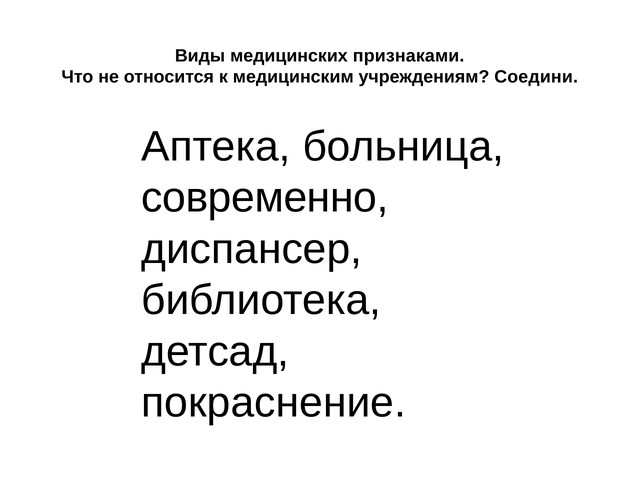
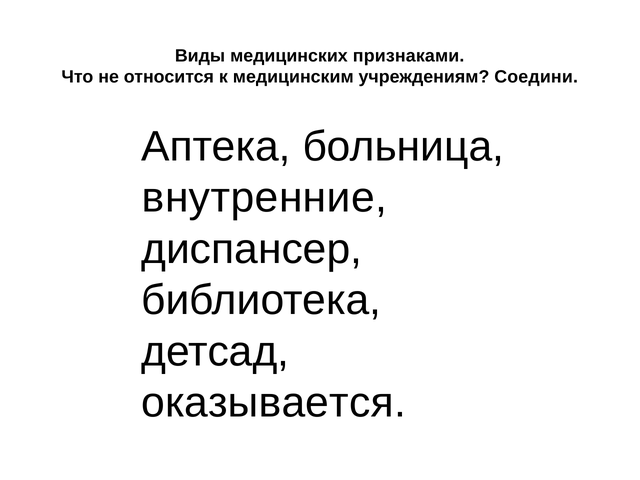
современно: современно -> внутренние (265, 198)
покраснение: покраснение -> оказывается (274, 403)
